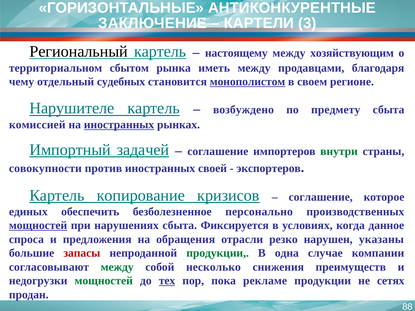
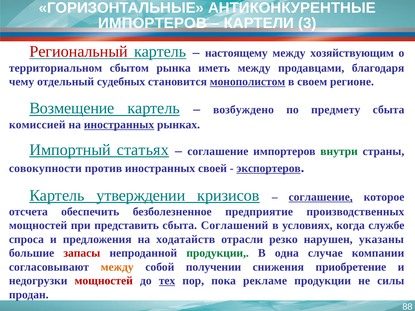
ЗАКЛЮЧЕНИЕ: ЗАКЛЮЧЕНИЕ -> ИМПОРТЕРОВ (153, 23)
Региональный colour: black -> red (79, 52)
Нарушителе: Нарушителе -> Возмещение (72, 108)
задачей: задачей -> статьях (143, 150)
экспортеров underline: none -> present (269, 169)
копирование: копирование -> утверждении (141, 196)
соглашение underline: none -> present (321, 197)
единых: единых -> отсчета (28, 212)
персонально: персонально -> предприятие (259, 212)
мощностей underline: present -> none (38, 226)
нарушениях: нарушениях -> представить (127, 226)
Фиксируется: Фиксируется -> Соглашений (235, 226)
данное: данное -> службе (386, 226)
обращения: обращения -> ходатайств (186, 240)
между colour: green -> orange (117, 267)
несколько: несколько -> получении (214, 267)
преимуществ: преимуществ -> приобретение (351, 267)
мощностей colour: green -> red (104, 281)
сетях: сетях -> силы (391, 281)
